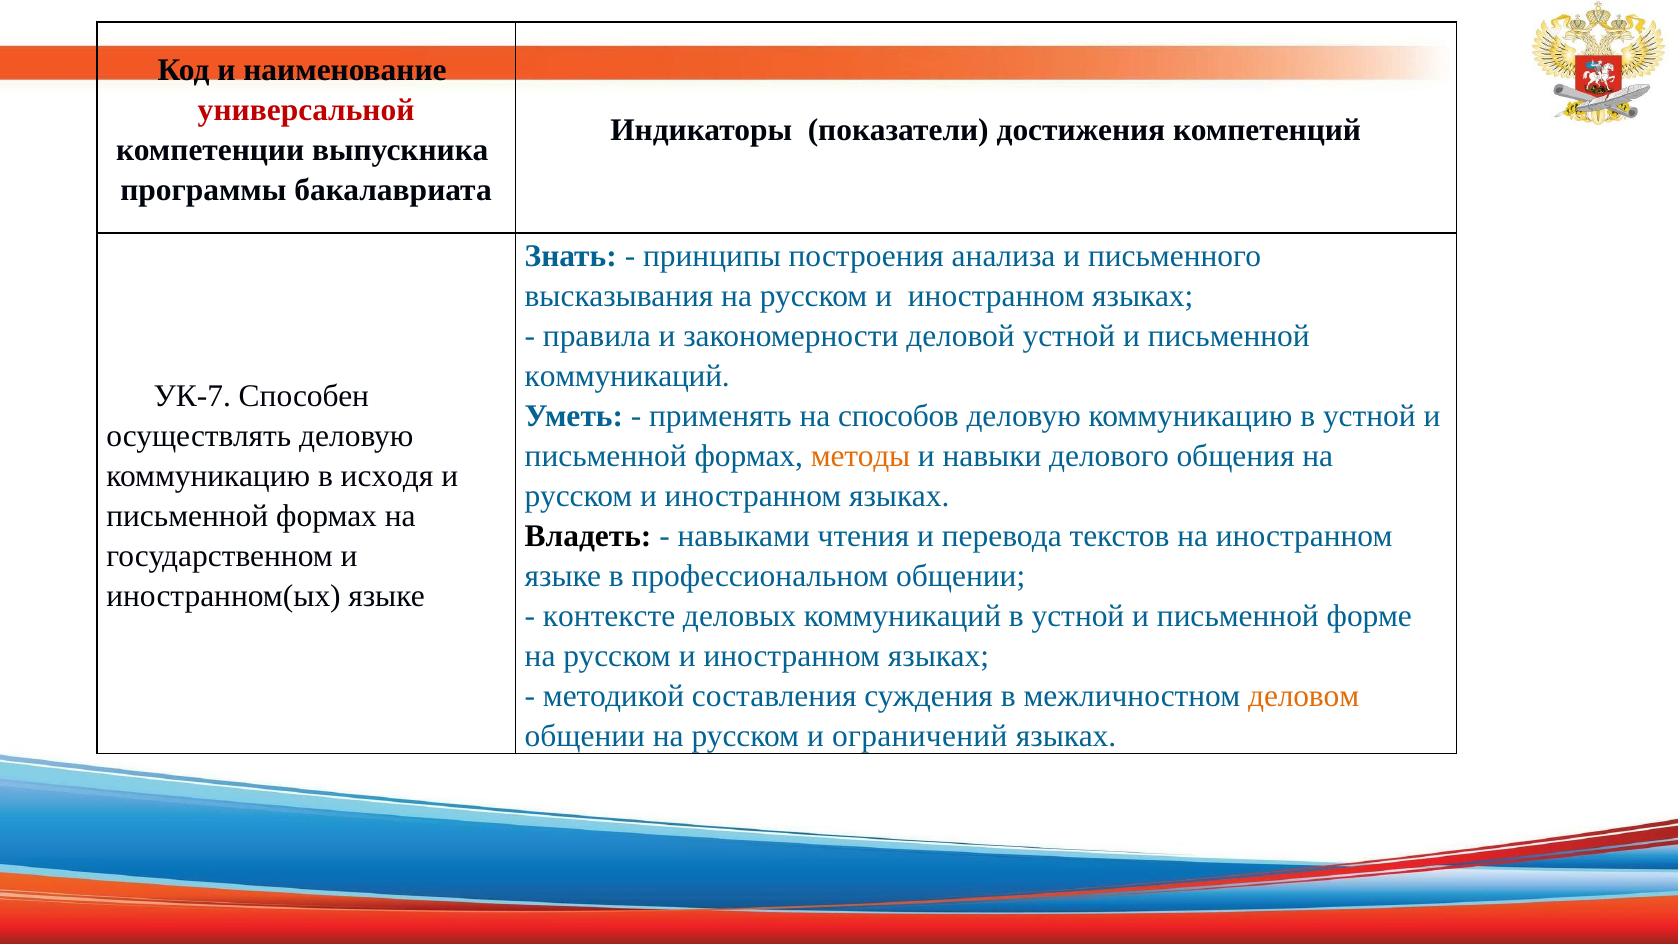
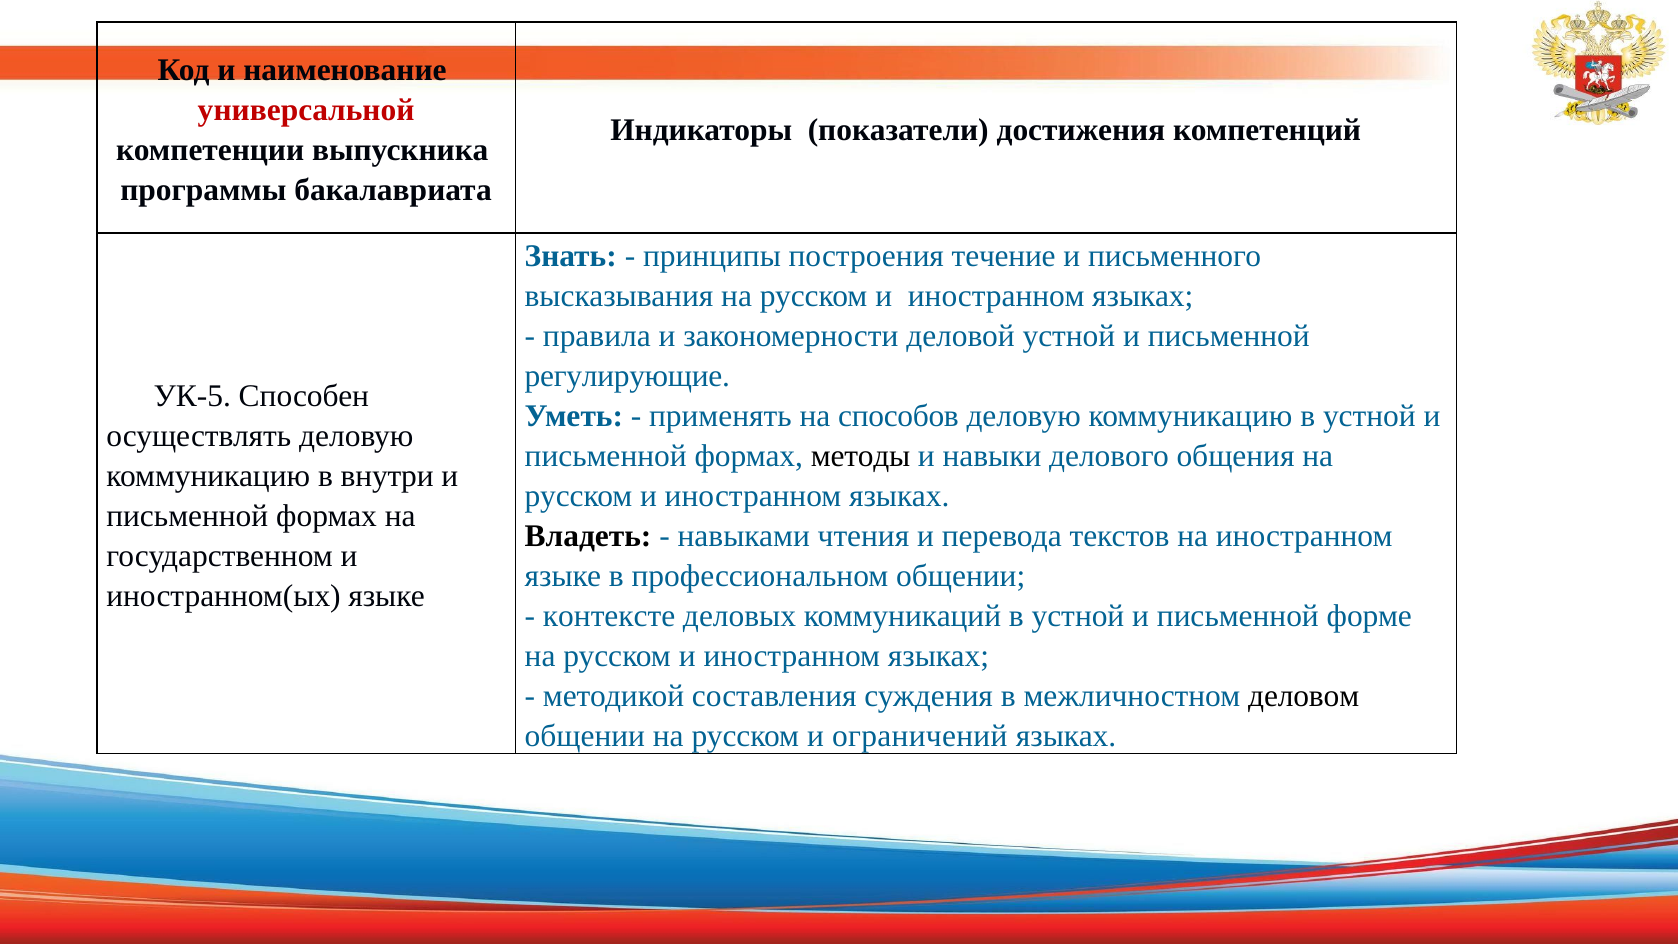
анализа: анализа -> течение (1004, 256)
коммуникаций: коммуникаций -> регулирующие (627, 376)
УК-7: УК-7 -> УК-5 (192, 396)
методы colour: orange -> black (861, 456)
исходя: исходя -> внутри (387, 476)
деловом colour: orange -> black (1304, 696)
